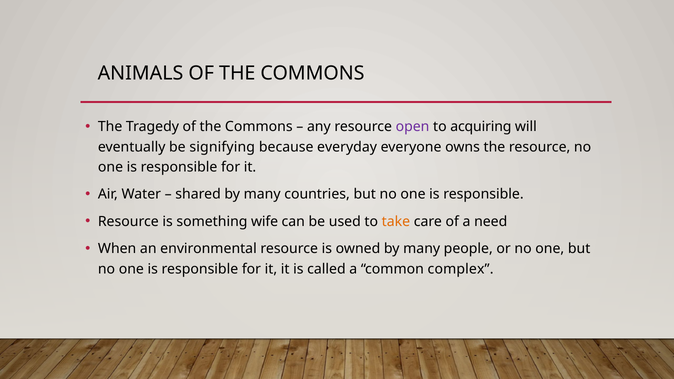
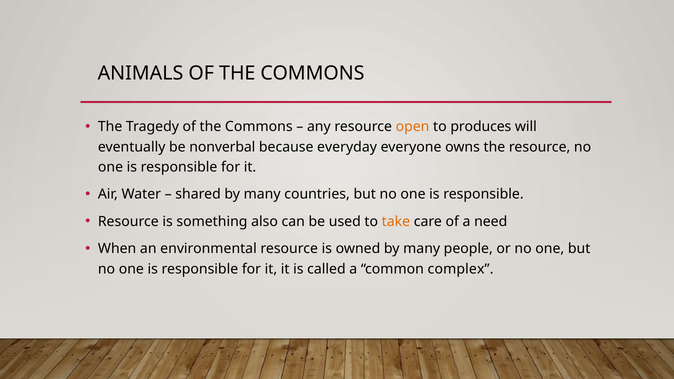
open colour: purple -> orange (413, 127)
acquiring: acquiring -> produces (481, 127)
signifying: signifying -> nonverbal (222, 147)
wife: wife -> also (265, 222)
